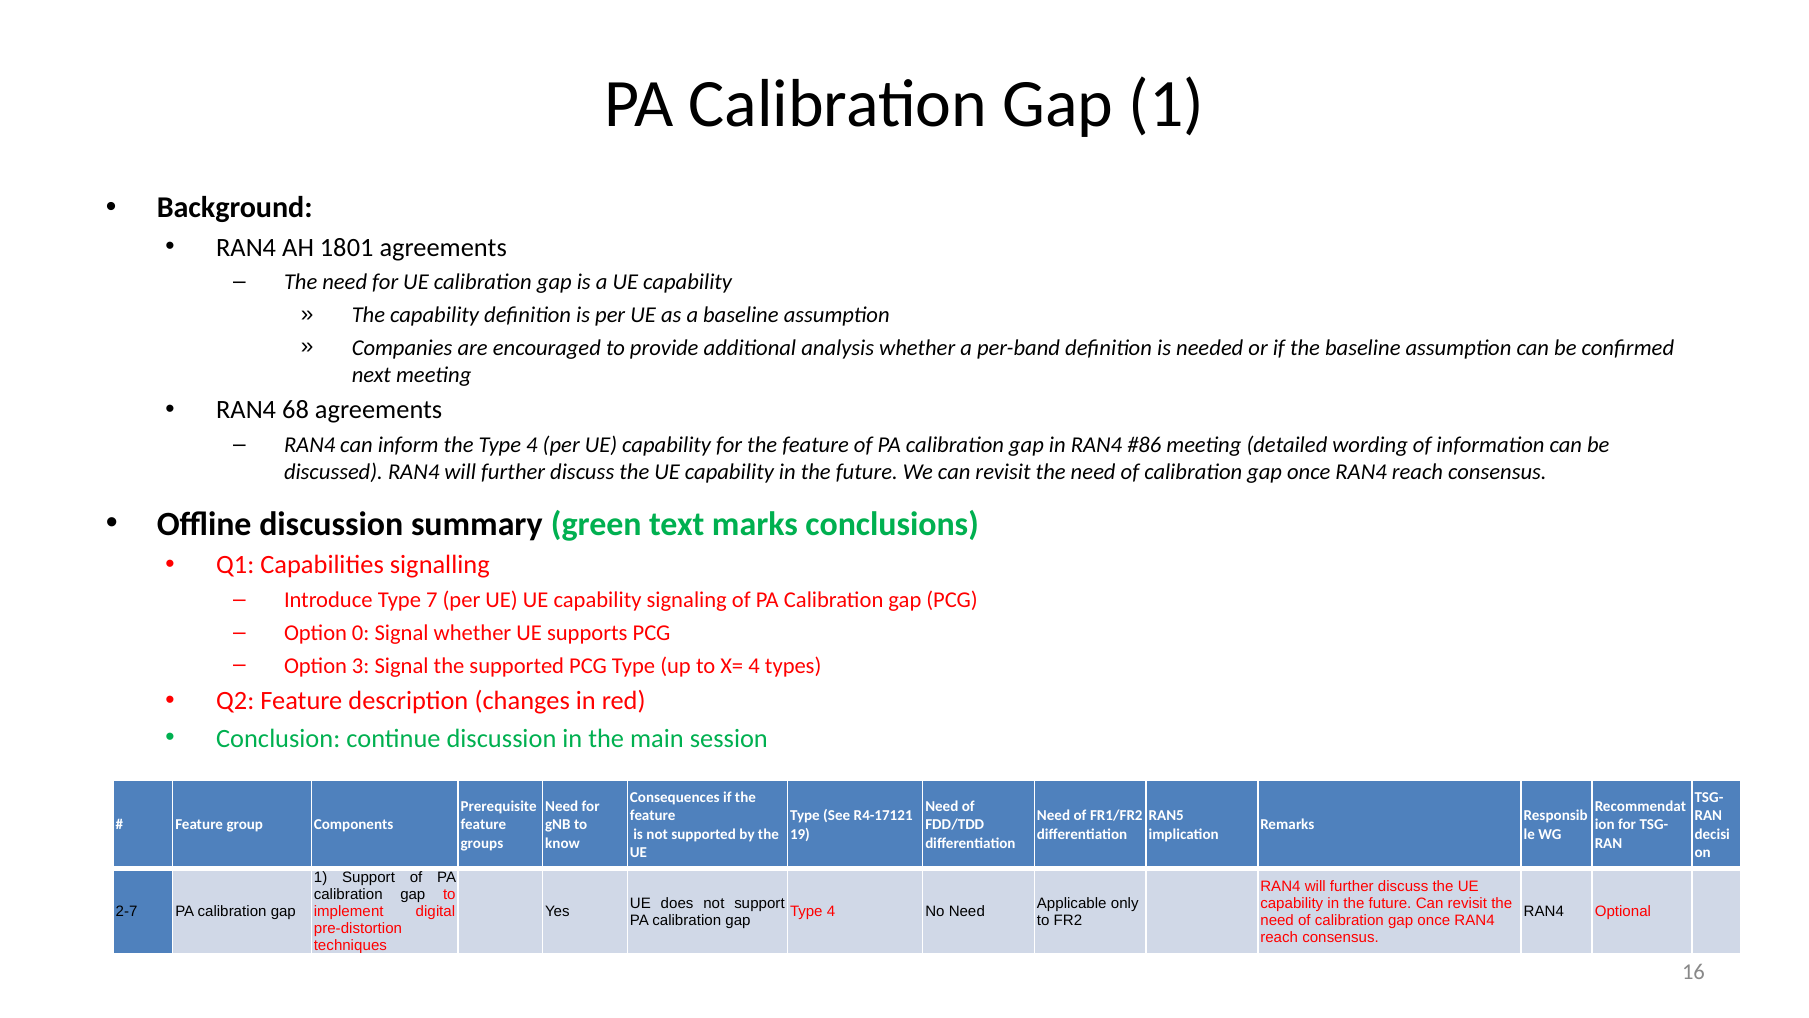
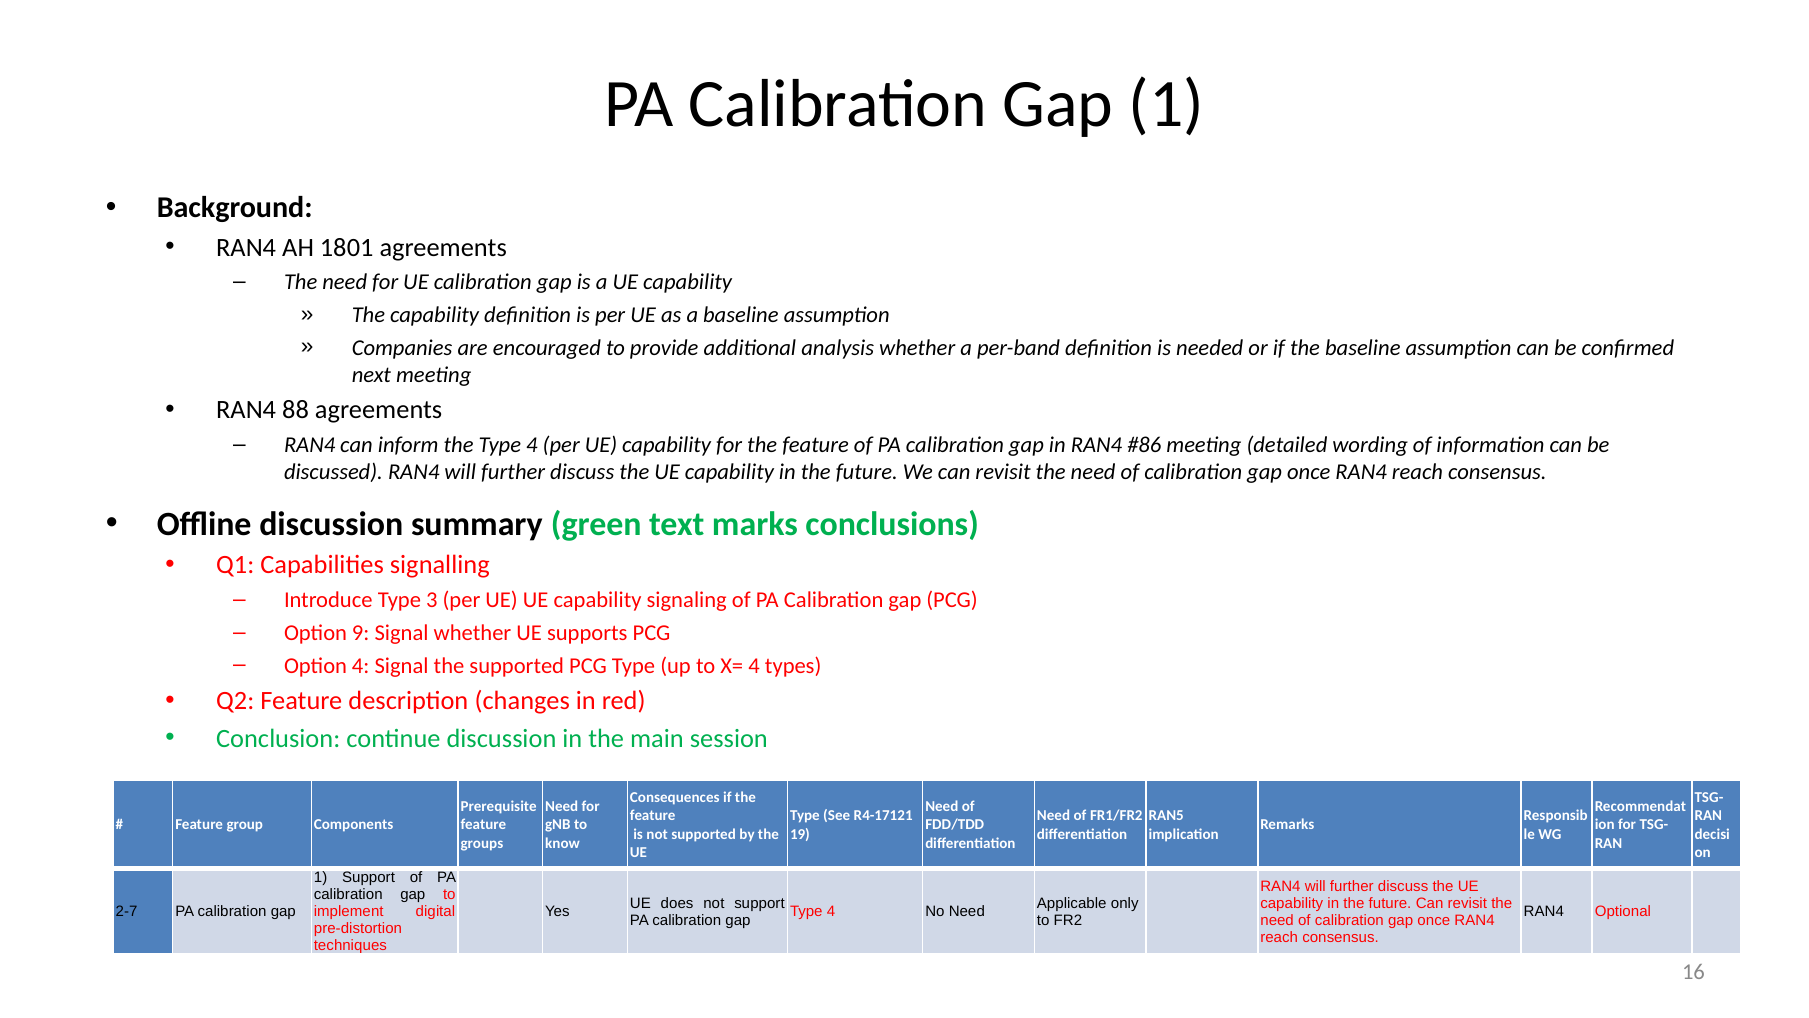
68: 68 -> 88 (296, 410)
7: 7 -> 3 (432, 600)
0: 0 -> 9 (361, 633)
Option 3: 3 -> 4 (361, 665)
